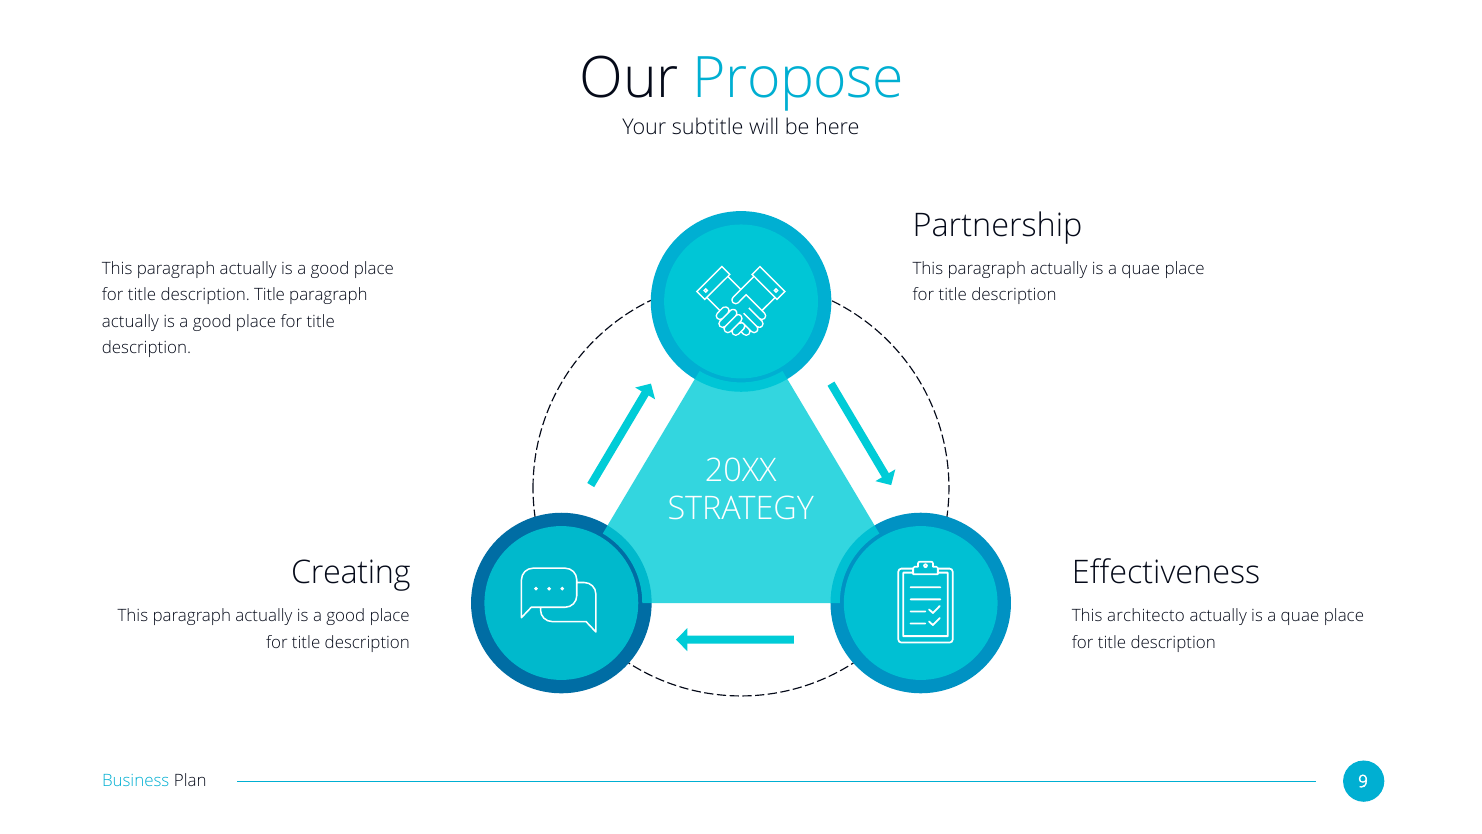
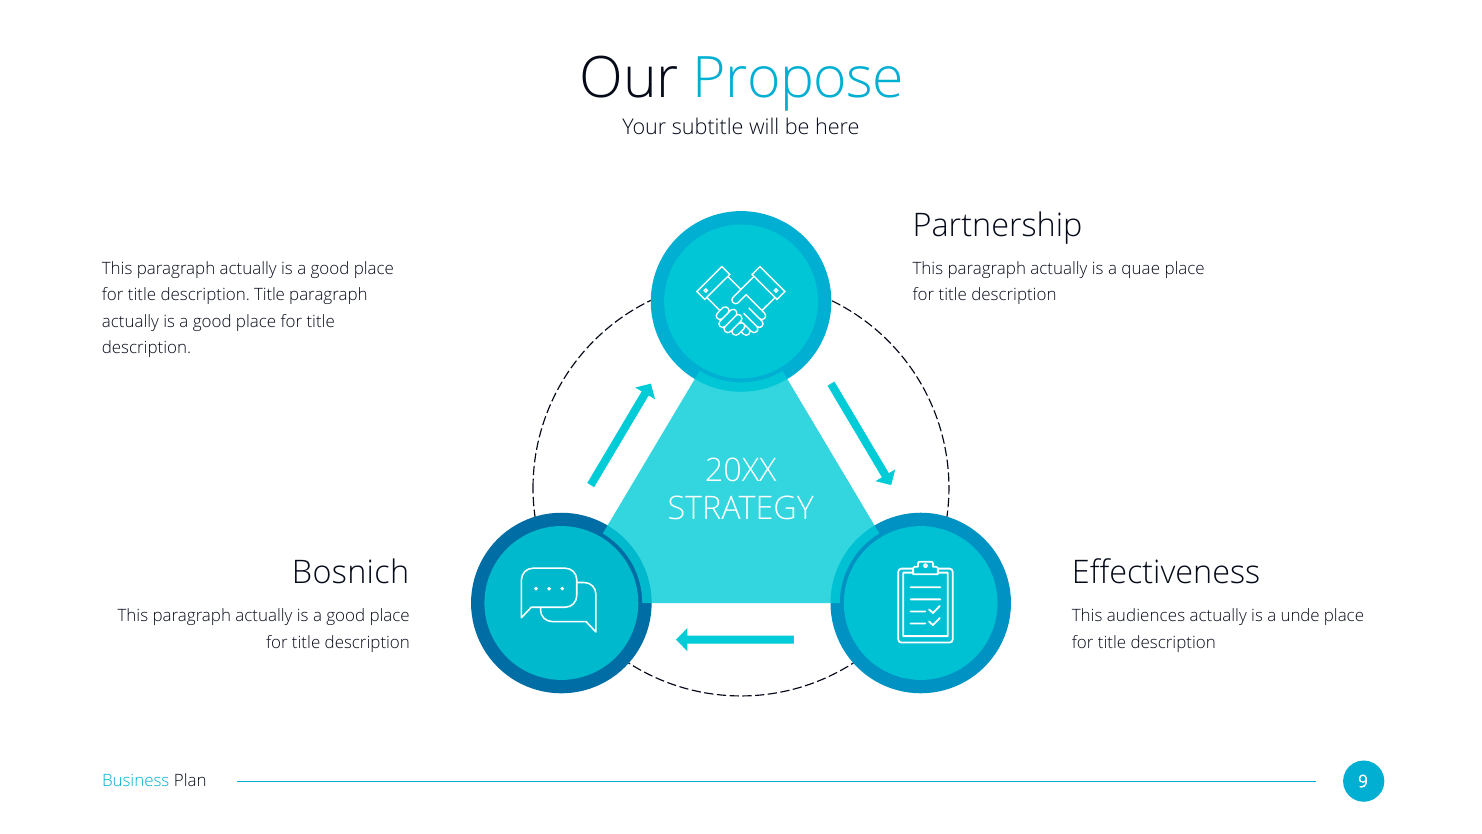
Creating: Creating -> Bosnich (351, 573)
architecto: architecto -> audiences (1146, 616)
quae: quae -> unde (1300, 616)
